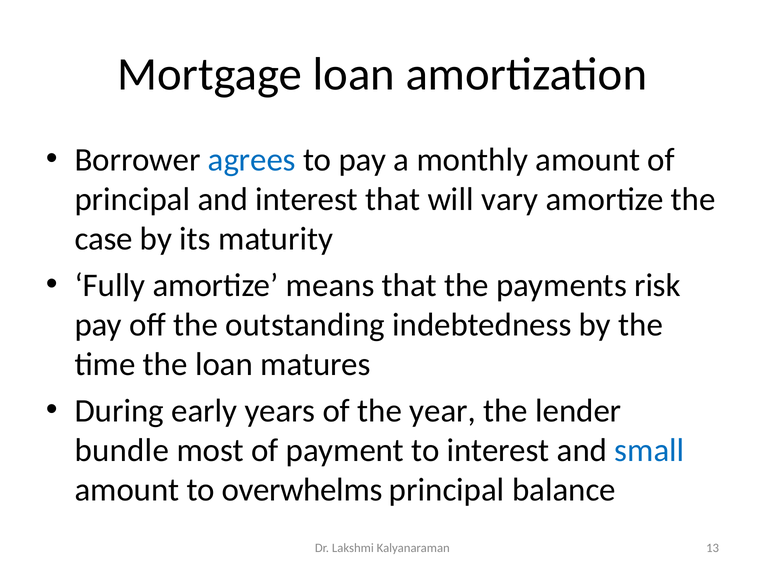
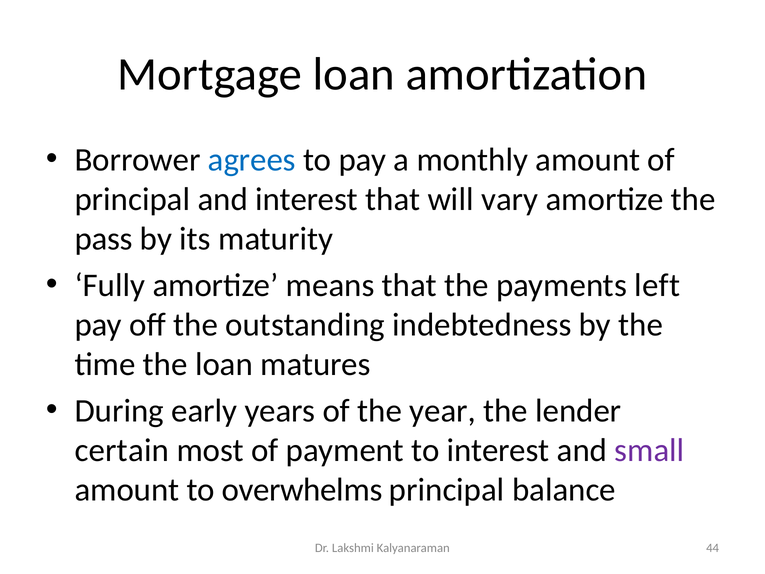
case: case -> pass (104, 239)
risk: risk -> left (657, 285)
bundle: bundle -> certain (122, 450)
small colour: blue -> purple (649, 450)
13: 13 -> 44 (713, 548)
